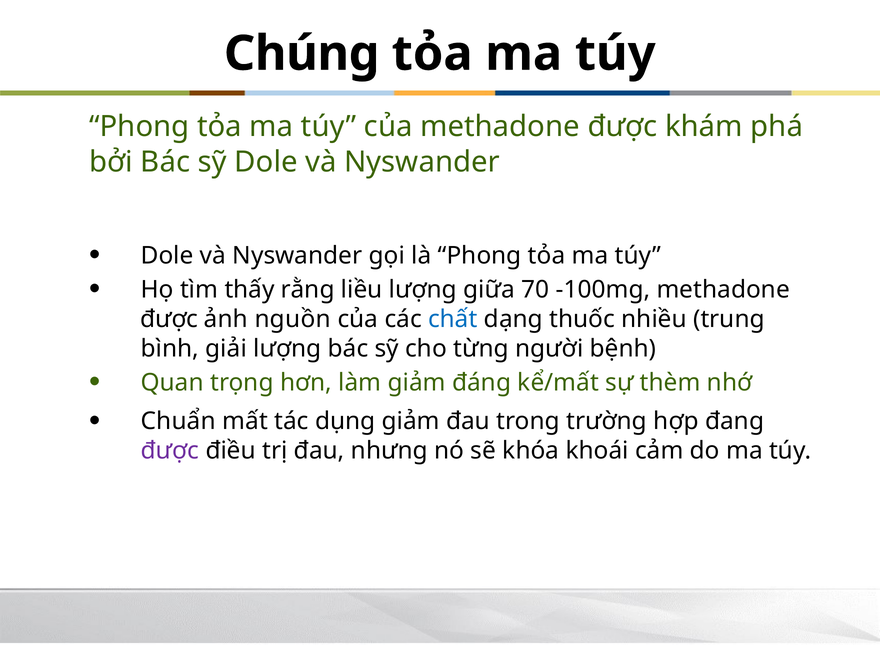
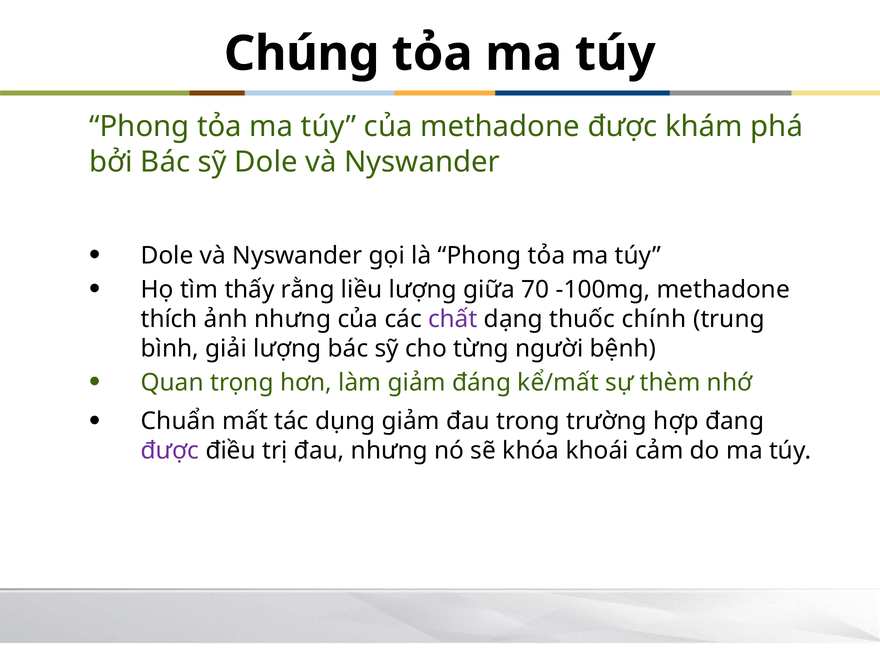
được: được -> thích (169, 319)
ảnh nguồn: nguồn -> nhưng (293, 319)
chất colour: blue -> purple (453, 319)
nhiều: nhiều -> chính (654, 319)
